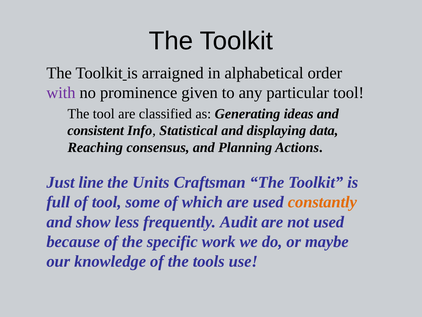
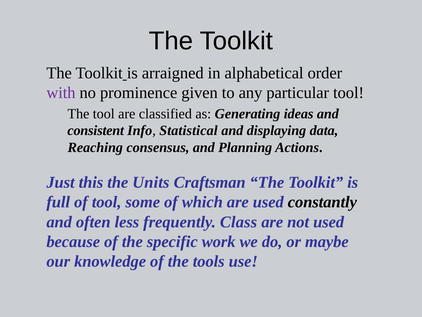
line: line -> this (91, 182)
constantly colour: orange -> black (322, 202)
show: show -> often (93, 222)
Audit: Audit -> Class (239, 222)
